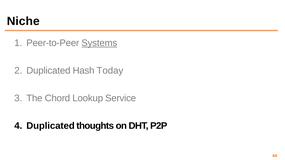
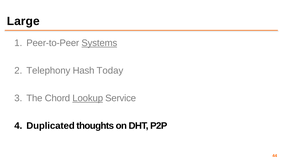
Niche: Niche -> Large (23, 21)
Duplicated: Duplicated -> Telephony (48, 71)
Lookup underline: none -> present (88, 98)
